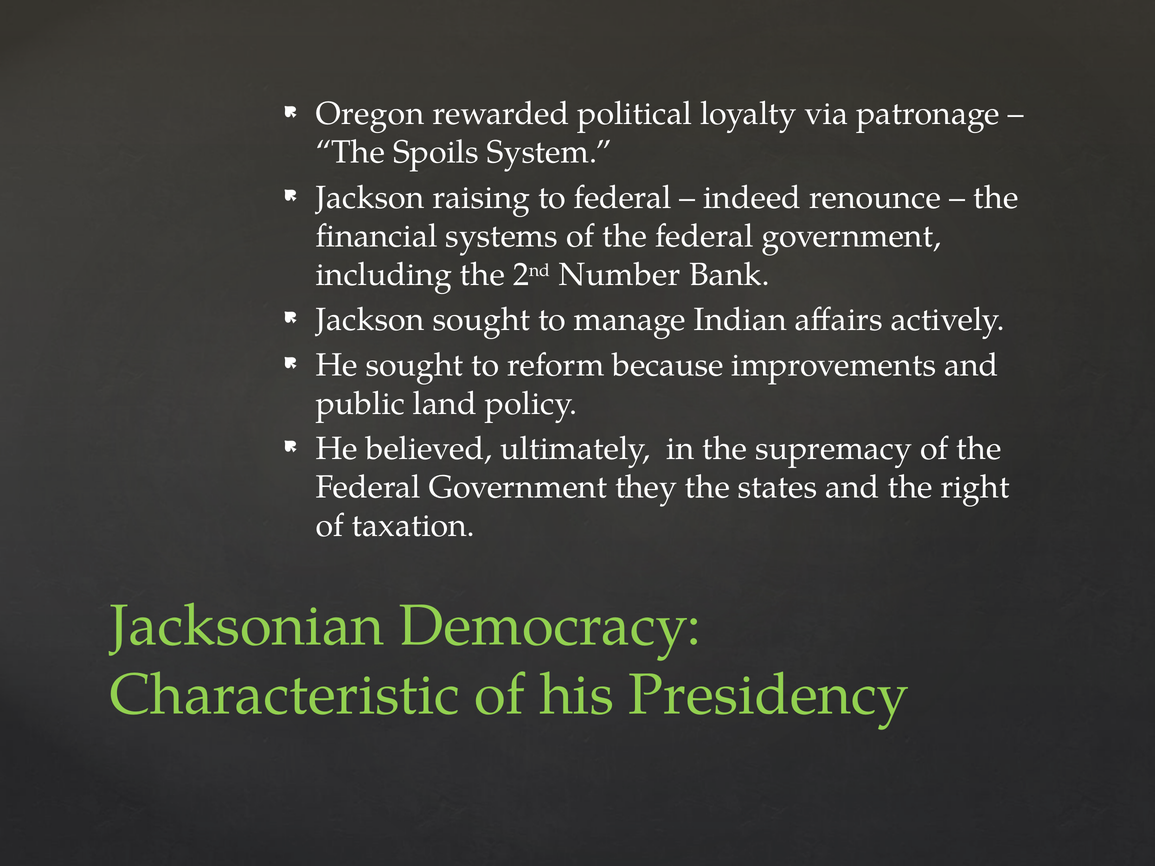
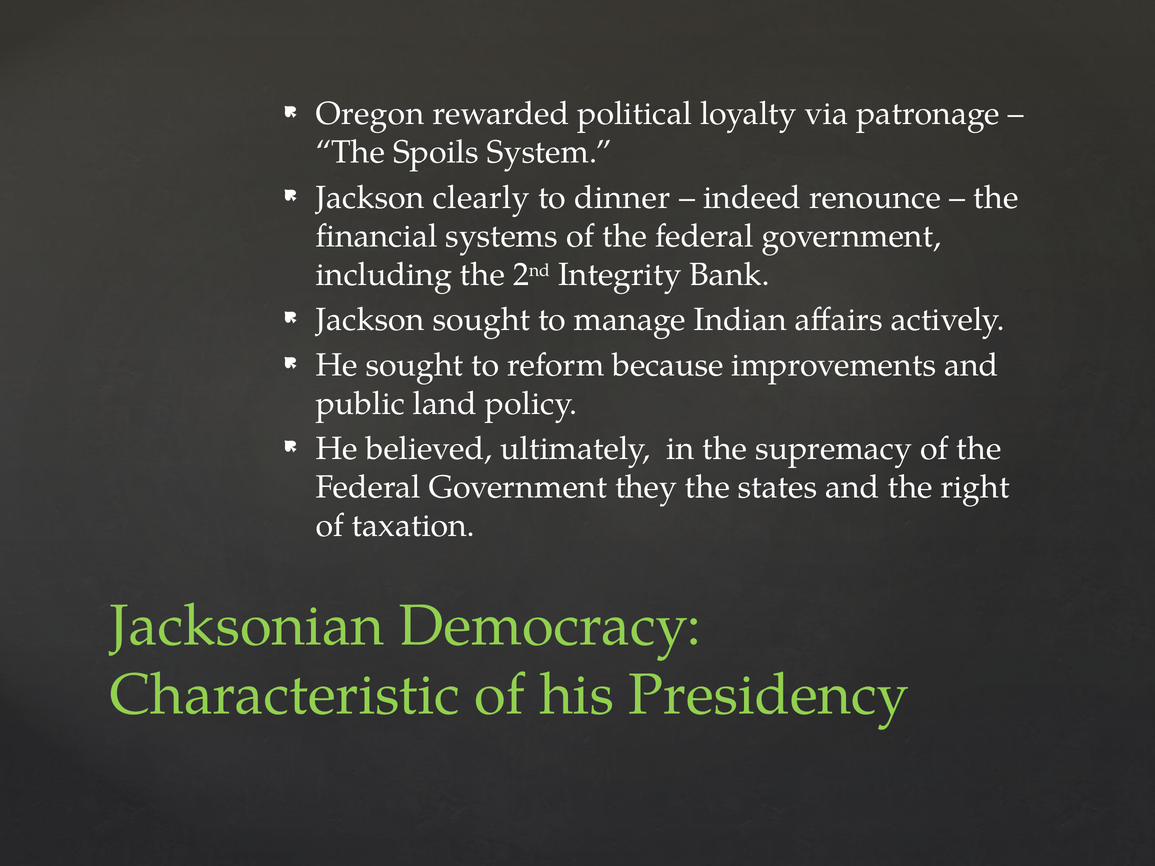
raising: raising -> clearly (481, 198)
to federal: federal -> dinner (622, 198)
Number: Number -> Integrity (620, 275)
